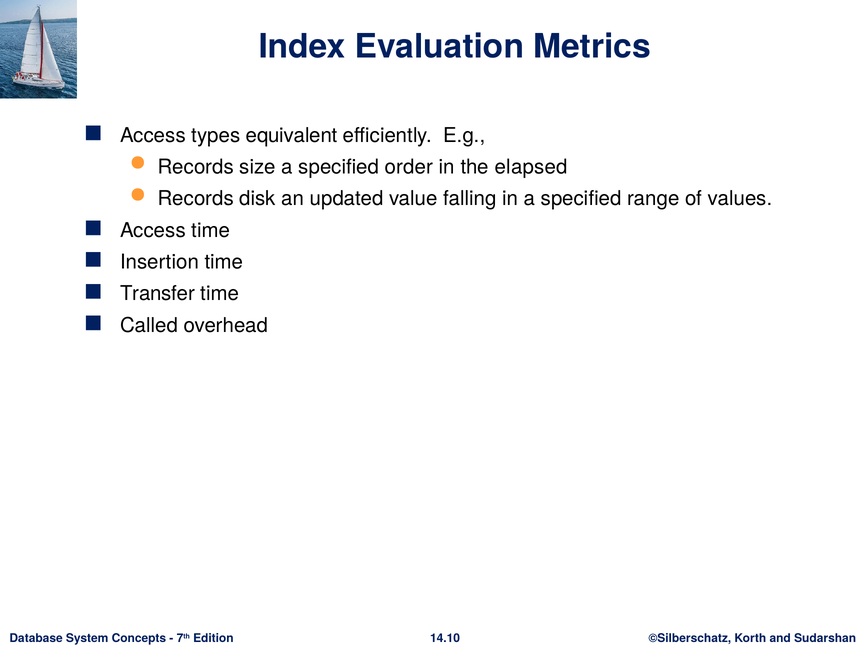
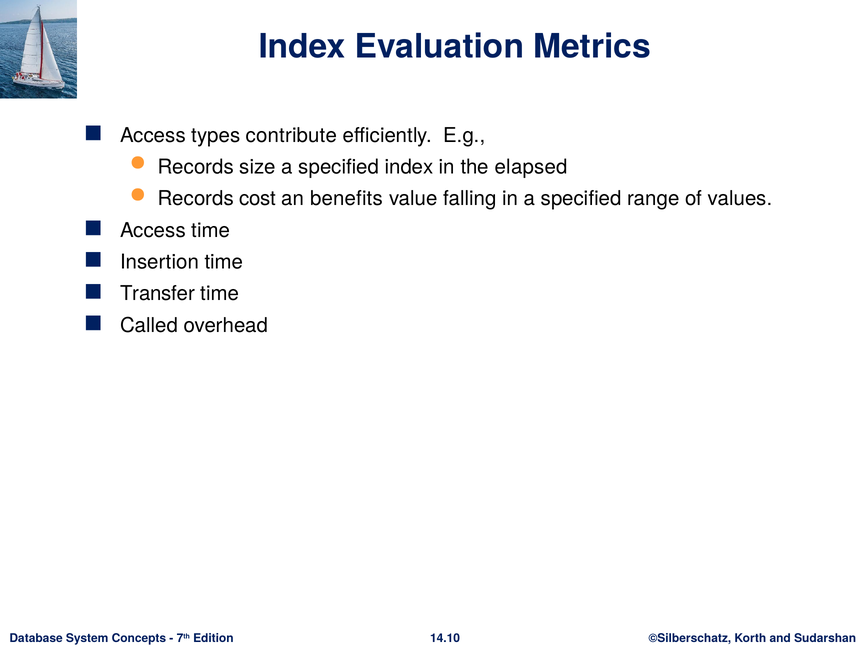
equivalent: equivalent -> contribute (292, 135)
specified order: order -> index (409, 167)
disk: disk -> cost (258, 199)
updated: updated -> benefits (347, 199)
